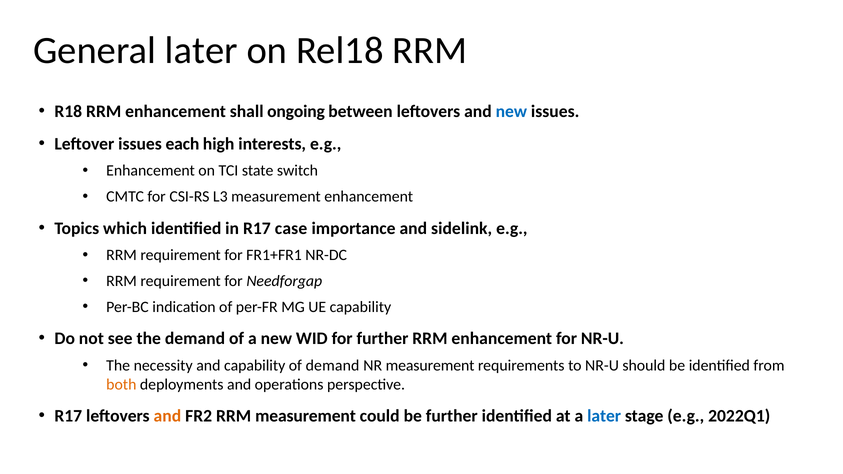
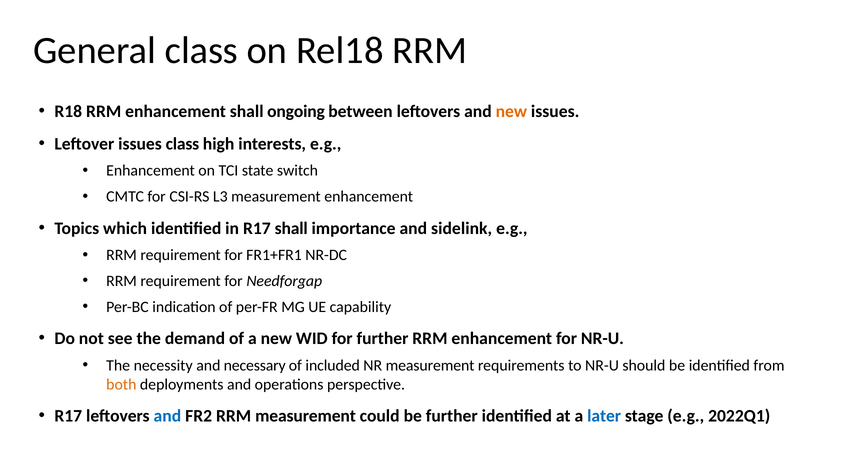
General later: later -> class (201, 51)
new colour: blue -> orange (511, 111)
issues each: each -> class (182, 144)
R17 case: case -> shall (291, 228)
and capability: capability -> necessary (255, 366)
of demand: demand -> included (333, 366)
and colour: orange -> blue (167, 416)
